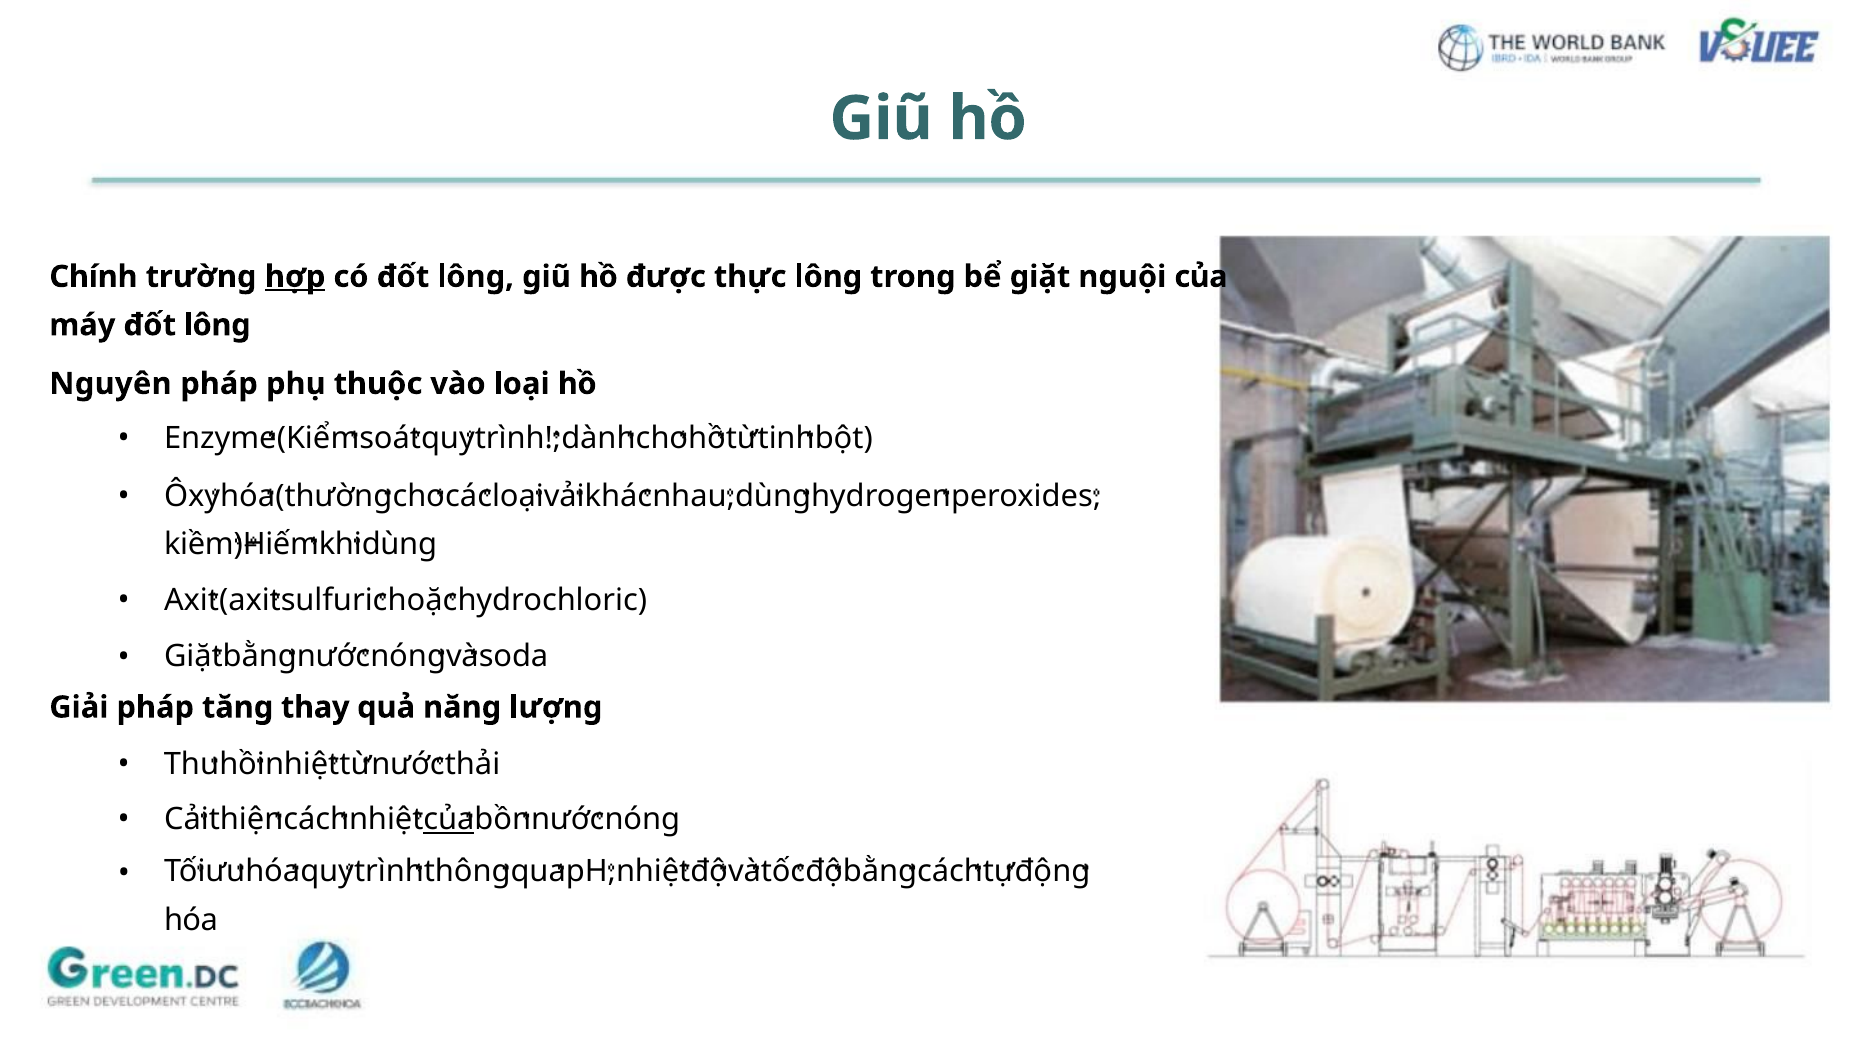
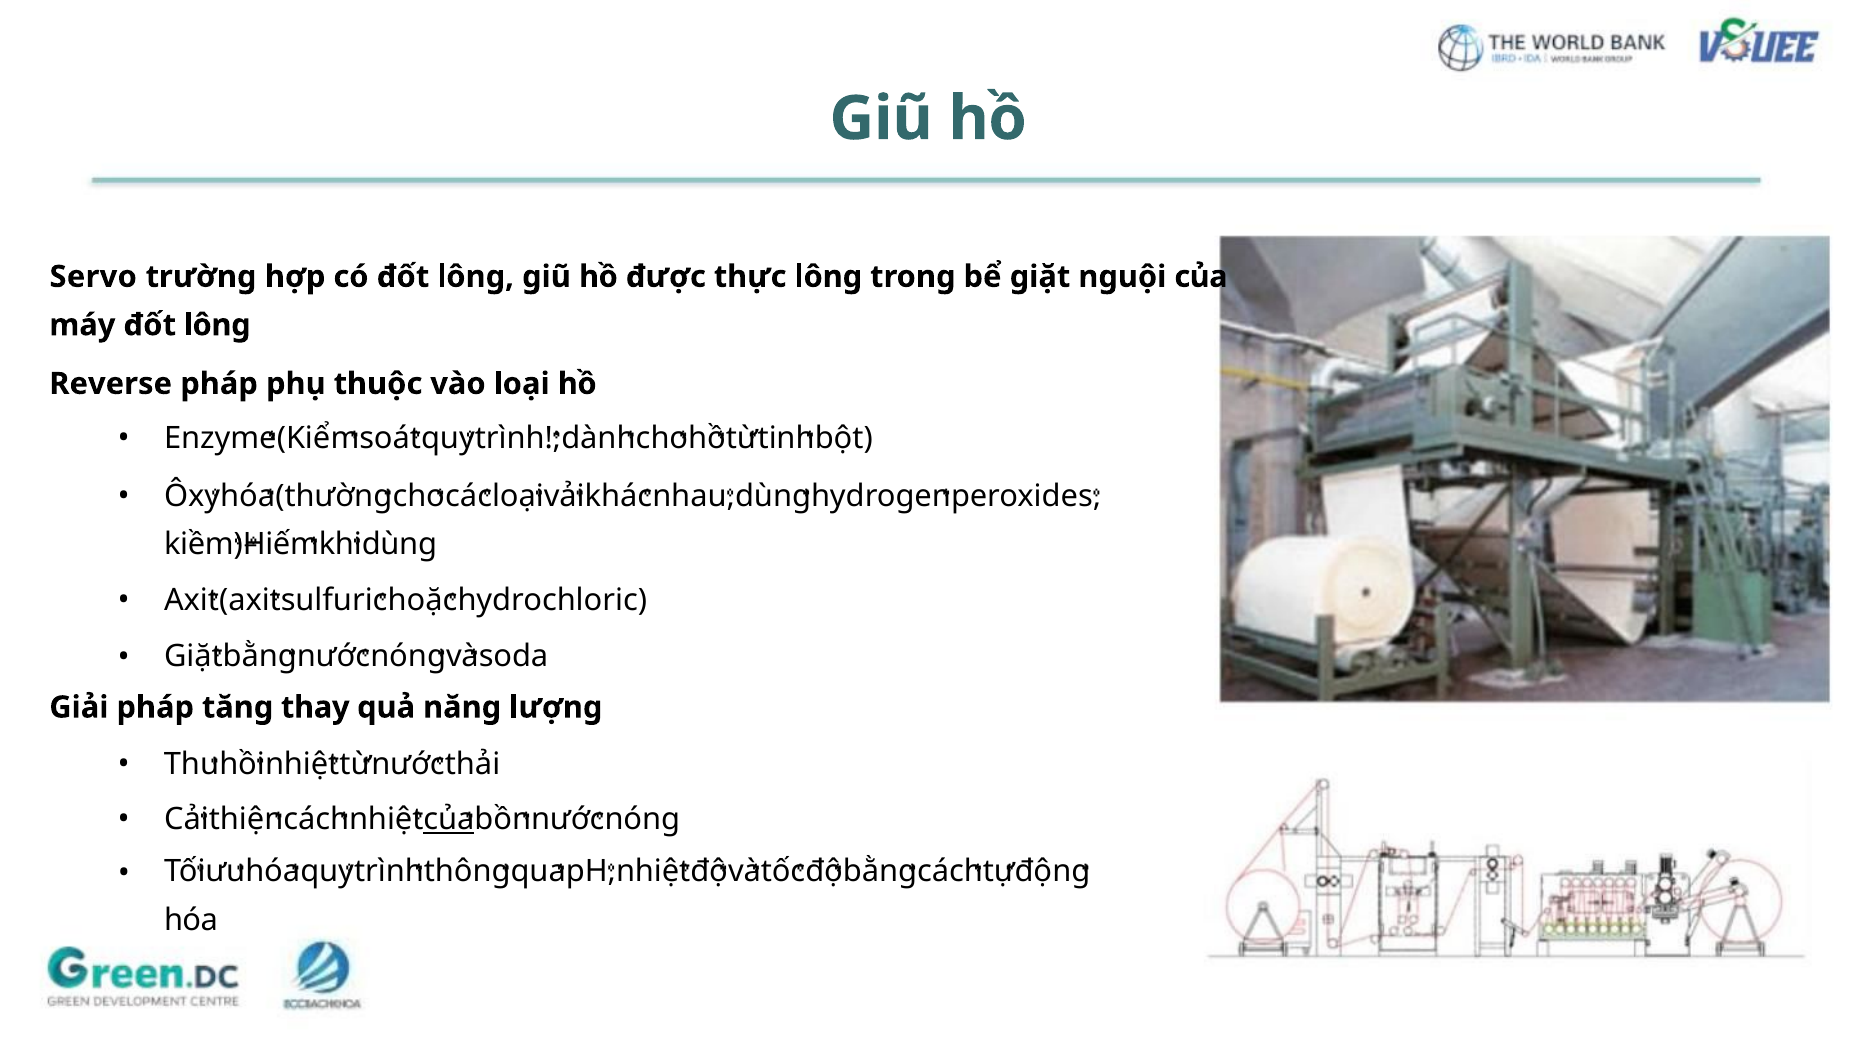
Chính: Chính -> Servo (93, 277)
hợp underline: present -> none (295, 277)
Nguyên: Nguyên -> Reverse (111, 384)
